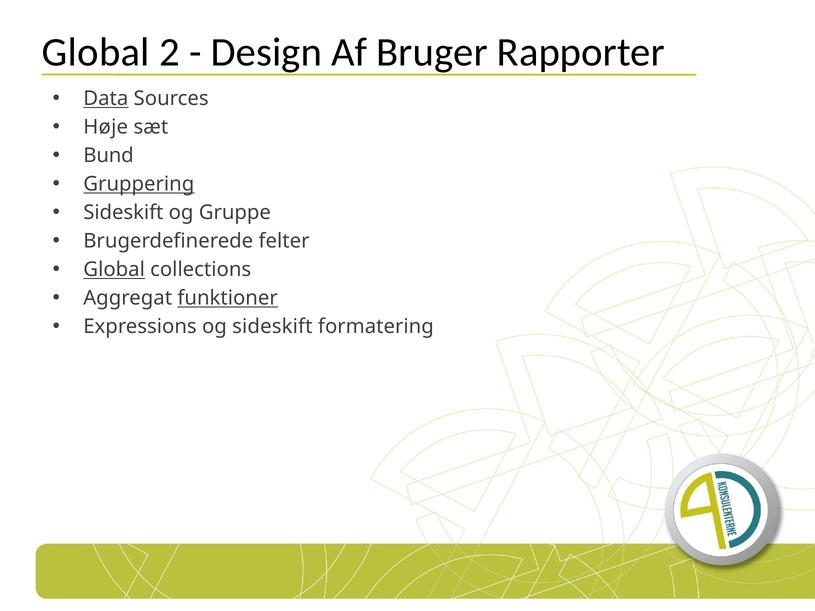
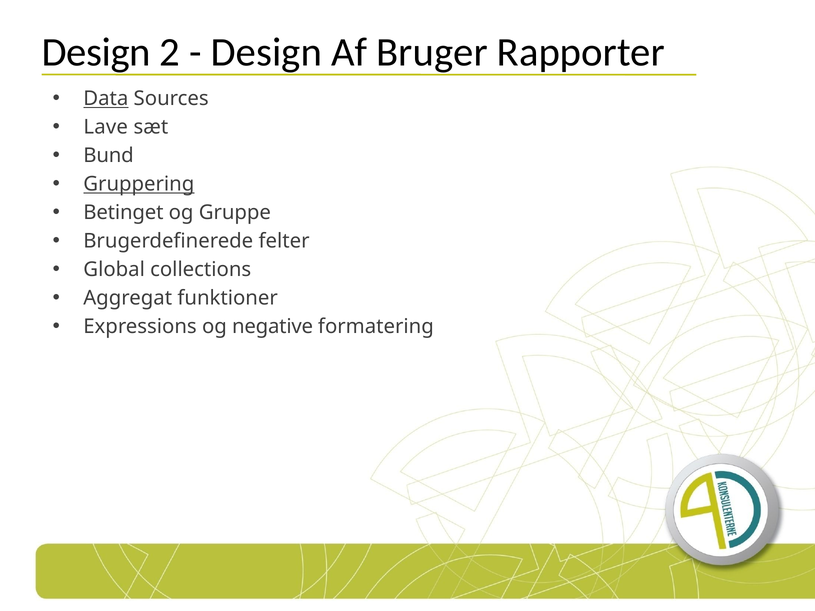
Global: Global -> Design (96, 53)
Høje: Høje -> Lave (106, 127)
Sideskift: Sideskift -> Betinget (123, 213)
Global underline: present -> none (114, 270)
funktioner underline: present -> none (228, 298)
og sideskift: sideskift -> negative (273, 327)
